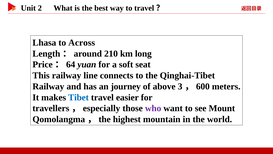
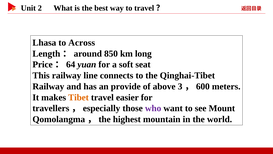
210: 210 -> 850 (111, 53)
journey: journey -> provide (126, 86)
Tibet colour: blue -> orange (78, 97)
